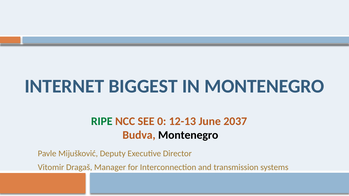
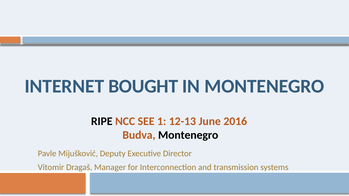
BIGGEST: BIGGEST -> BOUGHT (143, 86)
RIPE colour: green -> black (102, 121)
0: 0 -> 1 (162, 121)
2037: 2037 -> 2016 (235, 121)
